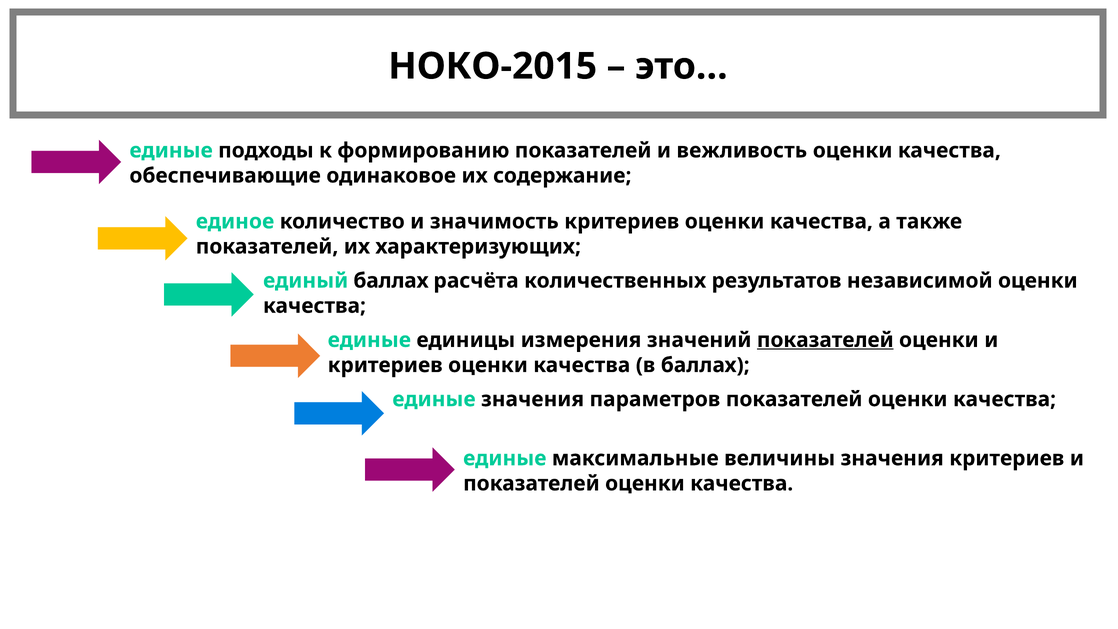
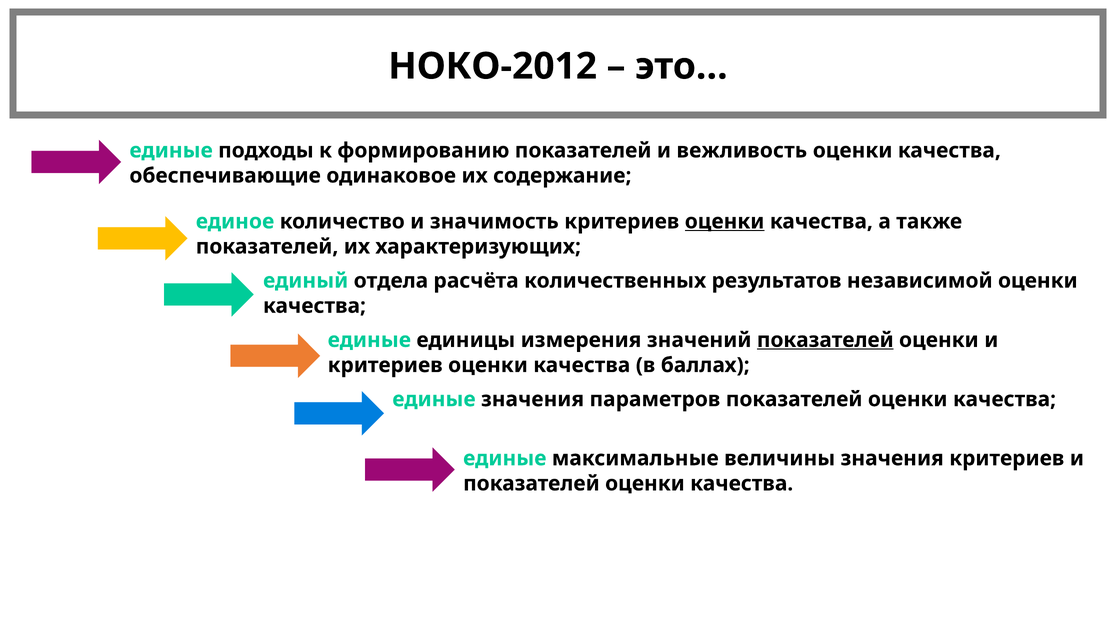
НОКО-2015: НОКО-2015 -> НОКО-2012 (493, 66)
оценки underline: none -> present (725, 221)
единый баллах: баллах -> отдела (391, 281)
